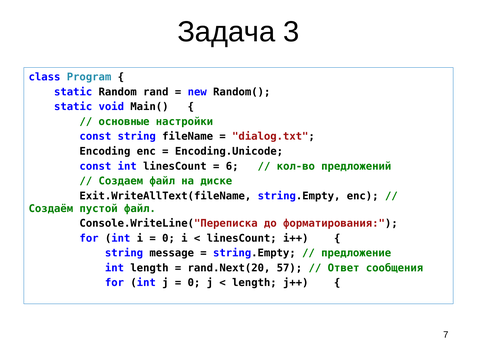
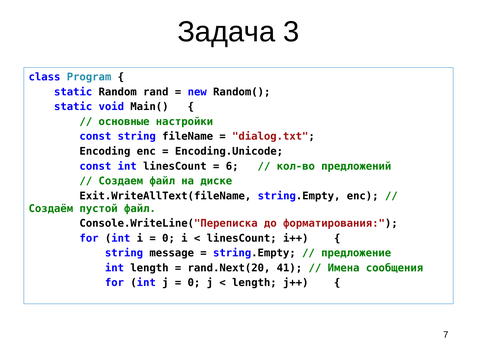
57: 57 -> 41 (289, 268)
Ответ: Ответ -> Имена (344, 268)
